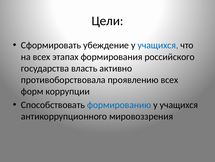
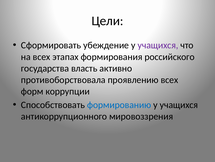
учащихся colour: blue -> purple (158, 45)
